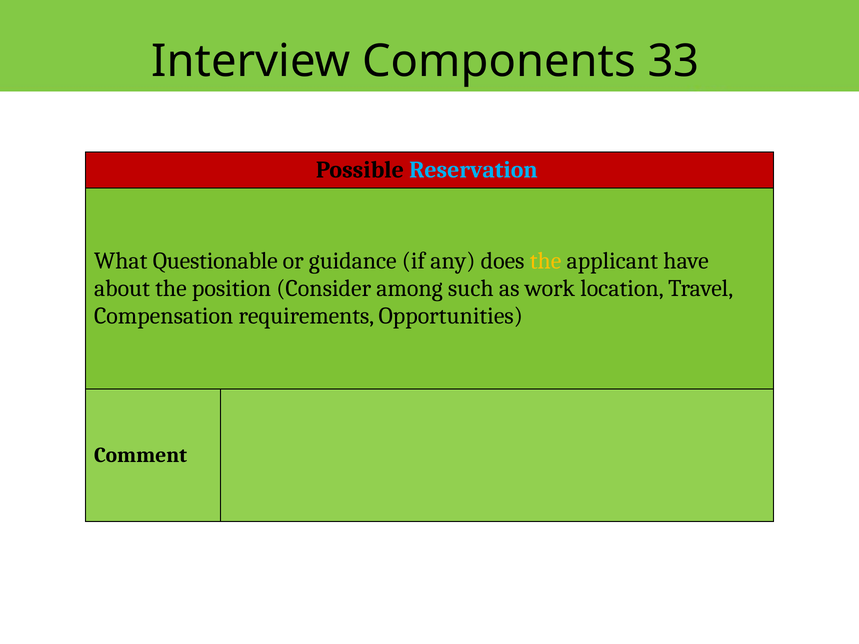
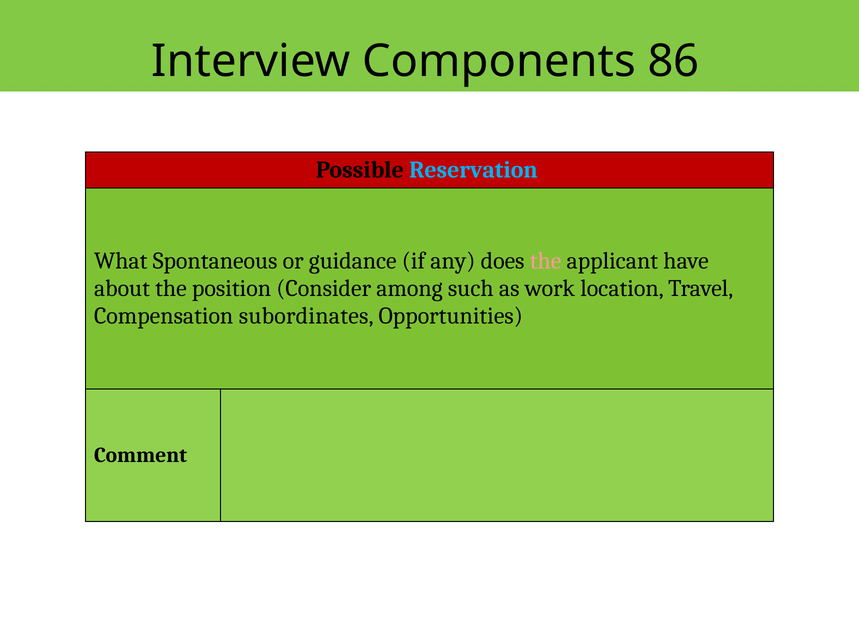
33: 33 -> 86 (673, 61)
Questionable: Questionable -> Spontaneous (215, 261)
the colour: yellow -> pink (546, 261)
requirements: requirements -> subordinates (306, 316)
